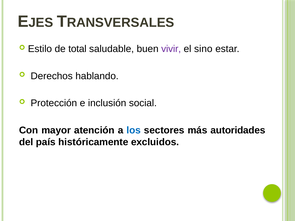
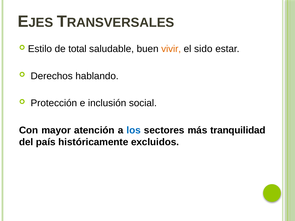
vivir colour: purple -> orange (171, 49)
sino: sino -> sido (203, 49)
autoridades: autoridades -> tranquilidad (238, 130)
